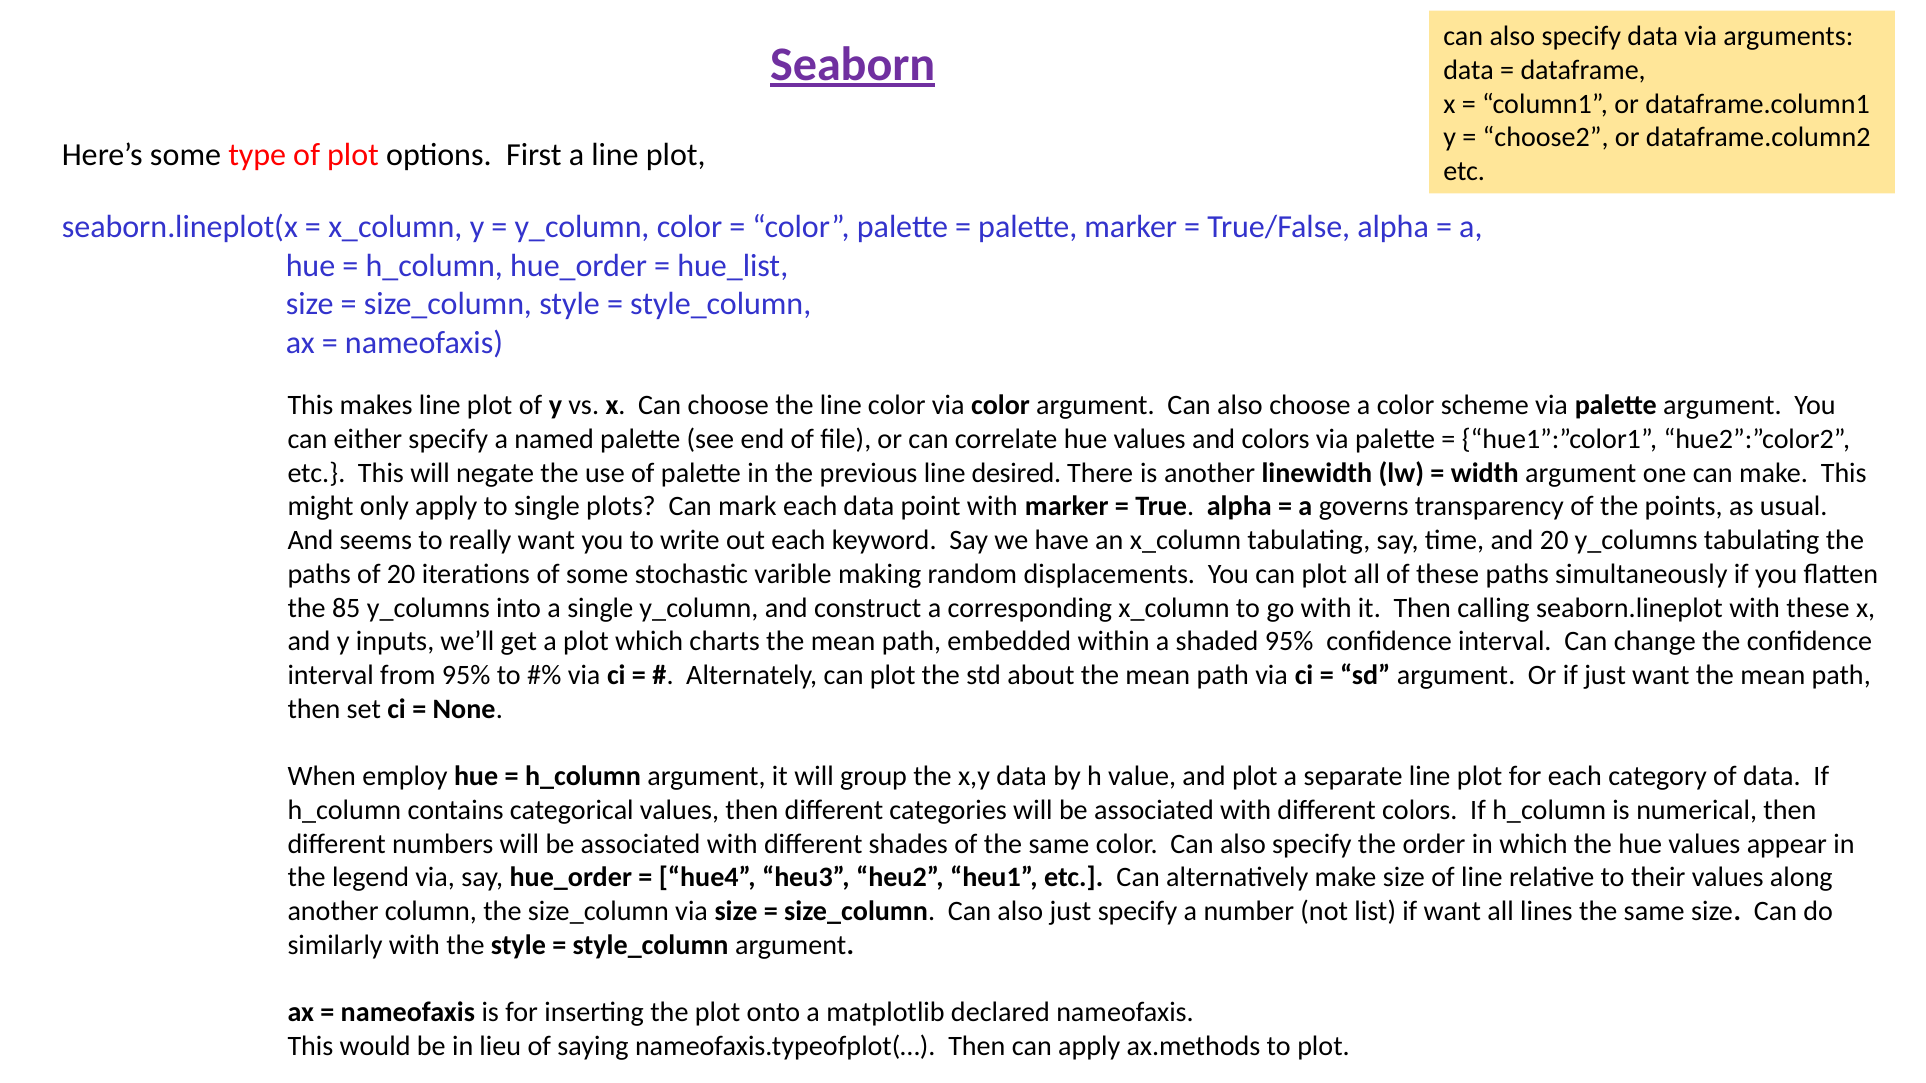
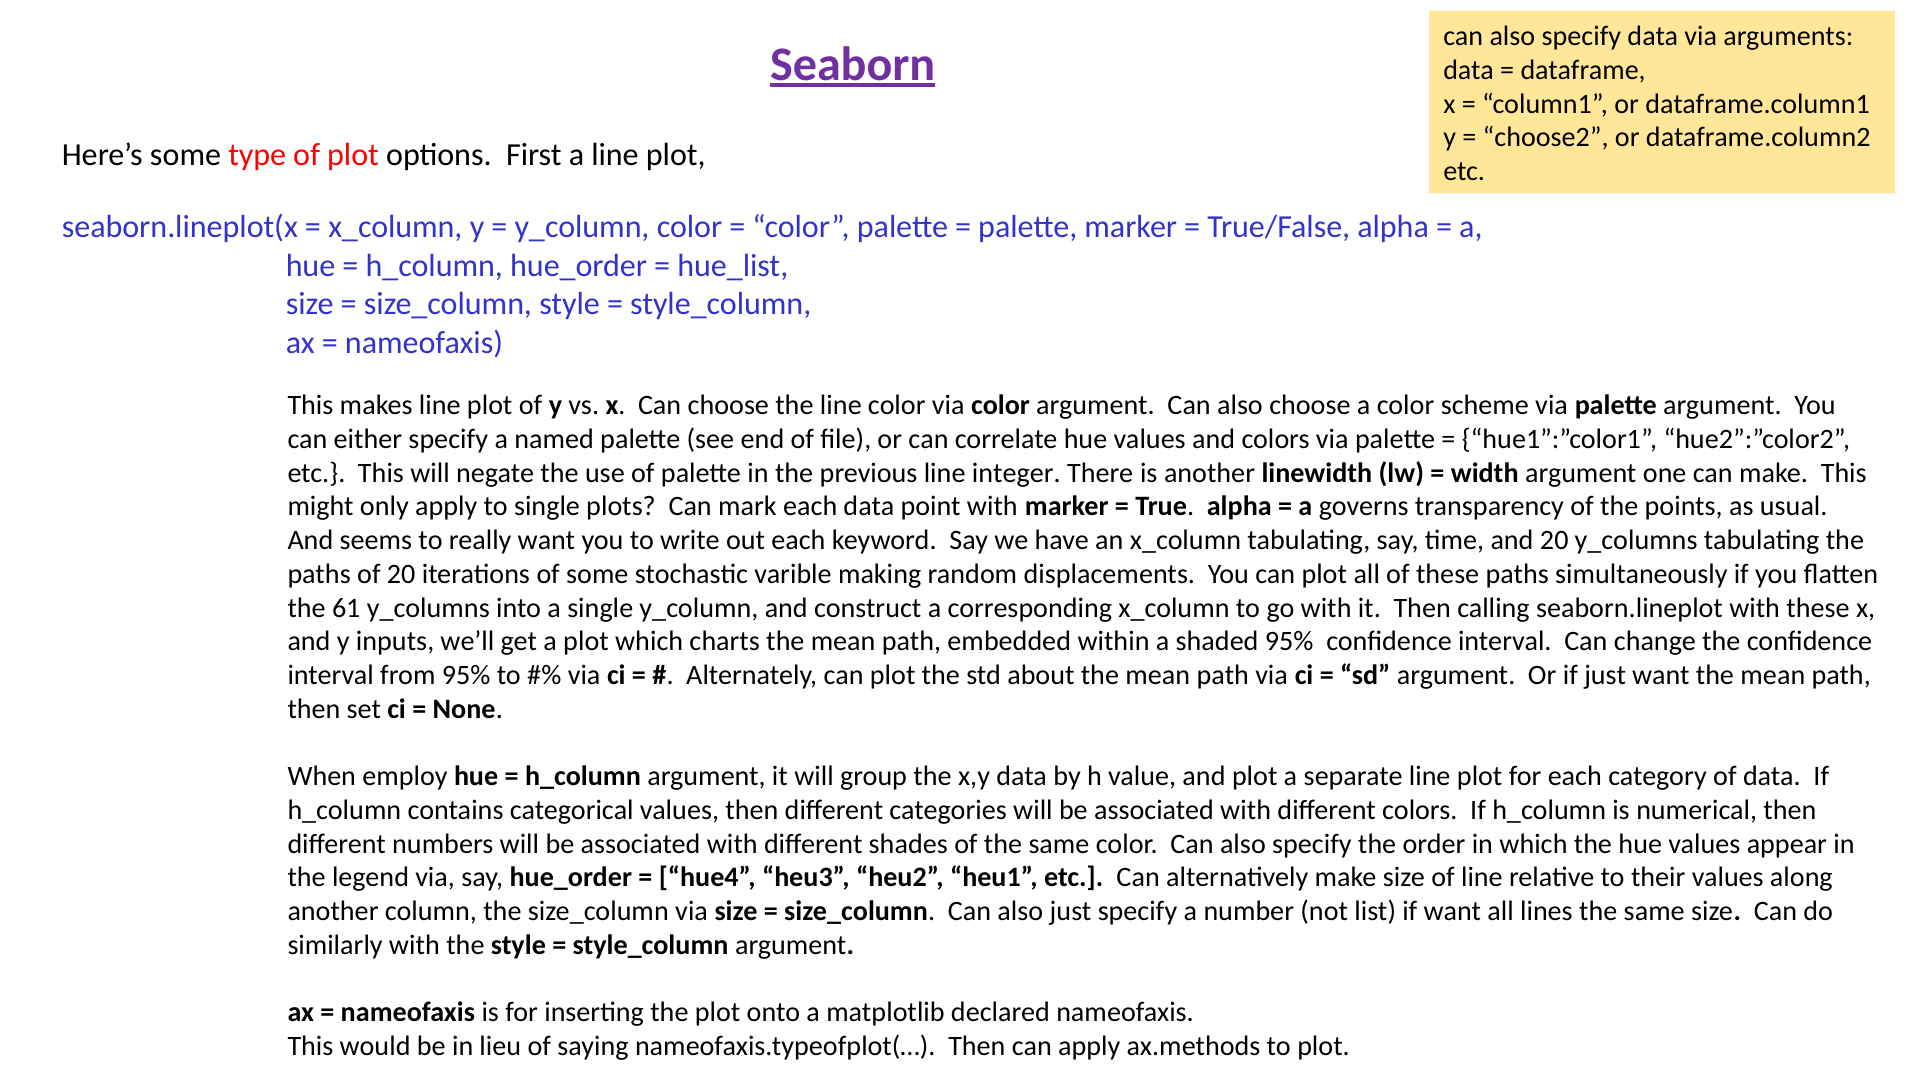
desired: desired -> integer (1016, 473)
85: 85 -> 61 (346, 608)
